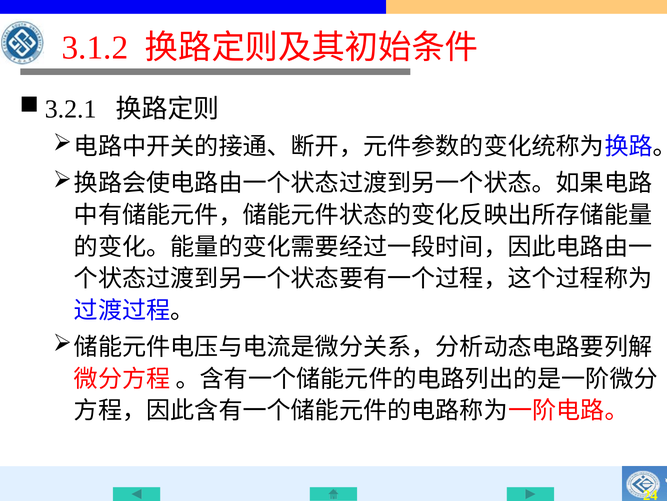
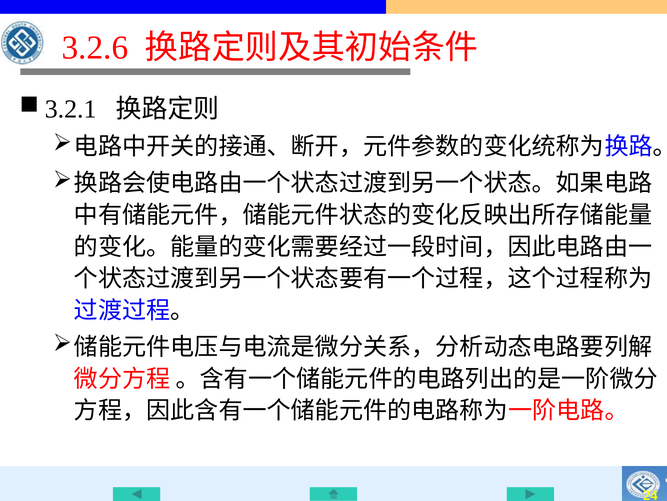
3.1.2: 3.1.2 -> 3.2.6 (95, 48)
